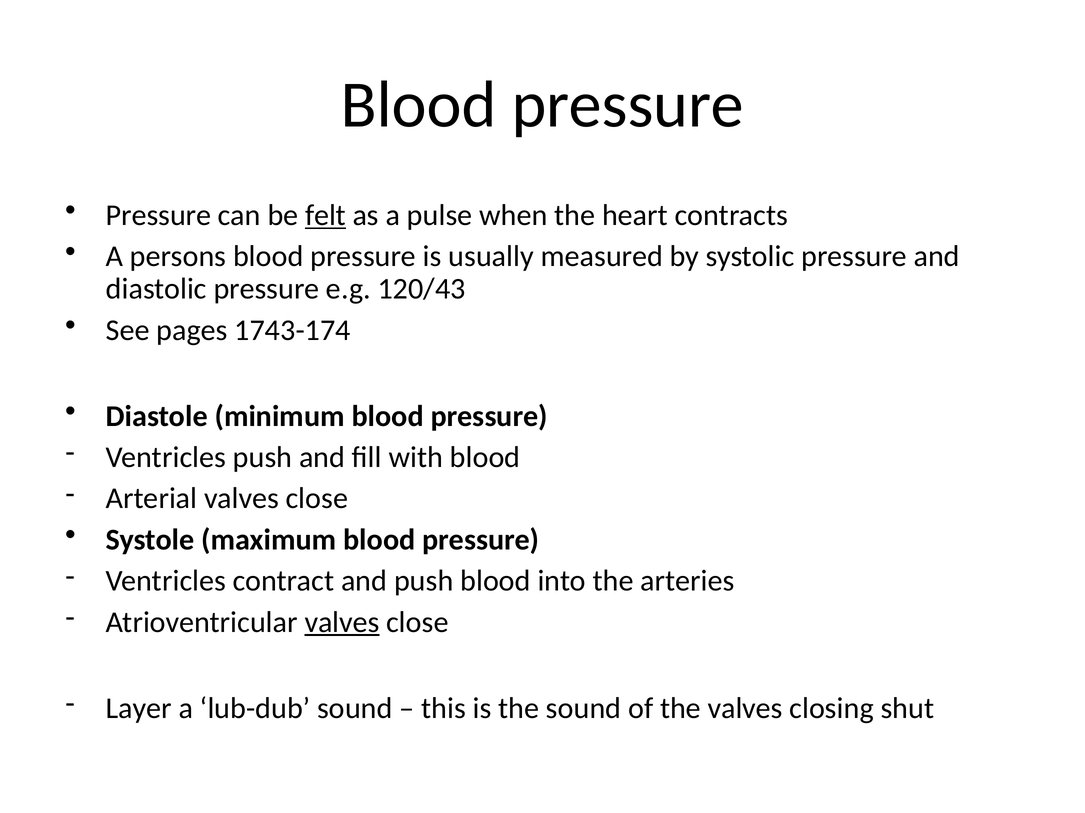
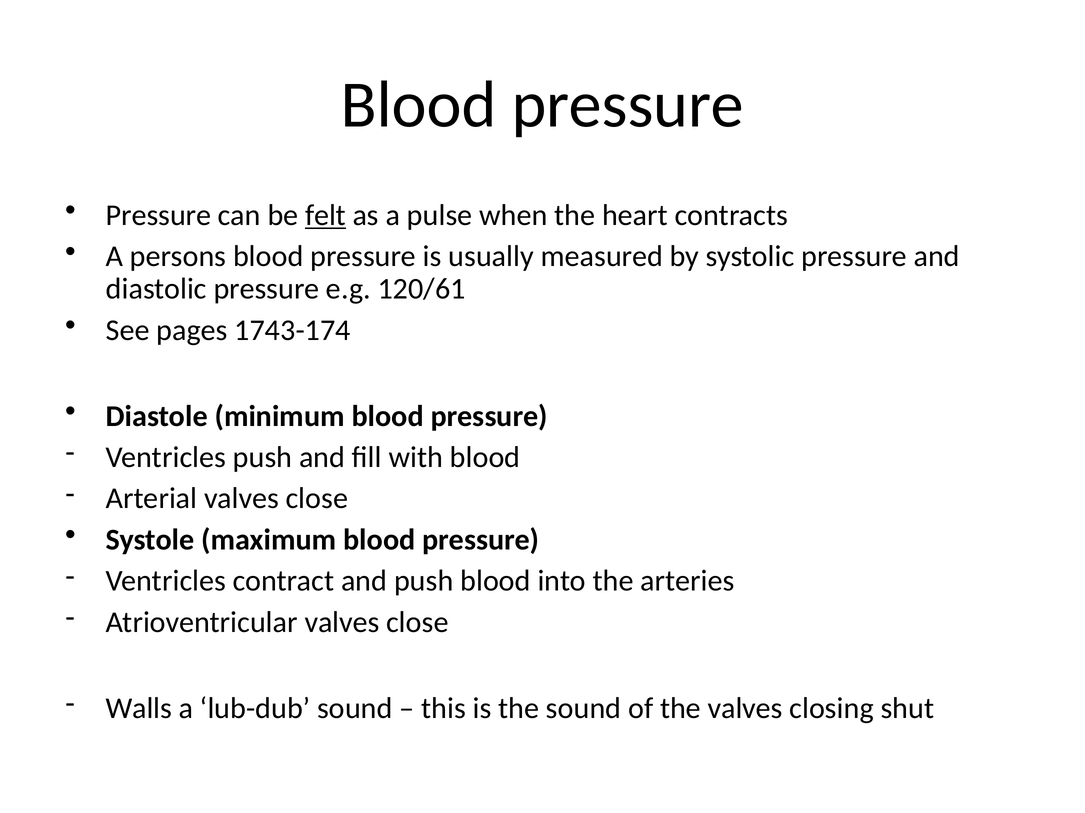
120/43: 120/43 -> 120/61 (422, 289)
valves underline: present -> none (342, 623)
Layer: Layer -> Walls (139, 709)
